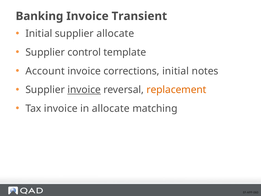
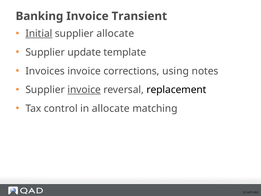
Initial underline: none -> present (39, 34)
control: control -> update (84, 52)
Account: Account -> Invoices (45, 71)
corrections initial: initial -> using (176, 71)
replacement colour: orange -> black (176, 90)
Tax invoice: invoice -> control (61, 108)
